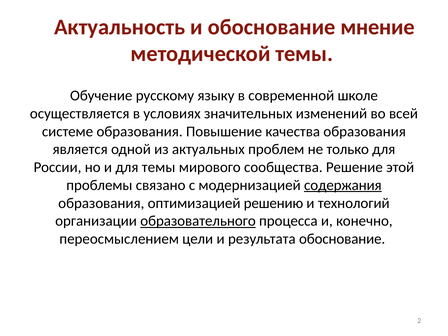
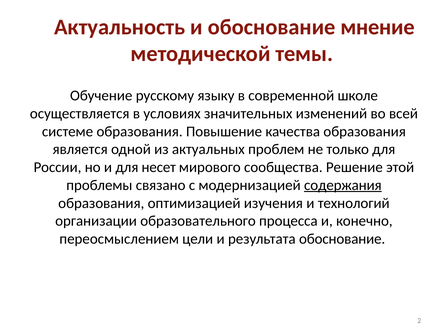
для темы: темы -> несет (159, 167)
решению: решению -> изучения (273, 203)
образовательного underline: present -> none (198, 221)
